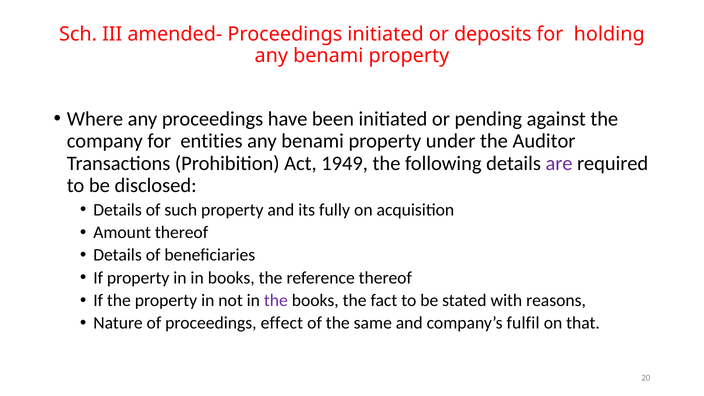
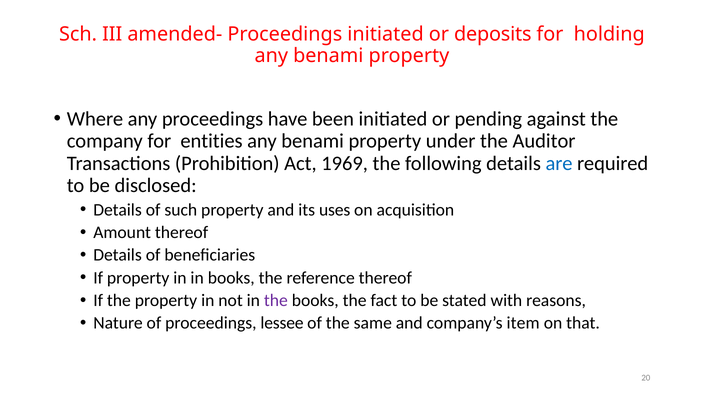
1949: 1949 -> 1969 (345, 163)
are colour: purple -> blue (559, 163)
fully: fully -> uses (335, 210)
effect: effect -> lessee (282, 323)
fulfil: fulfil -> item (523, 323)
